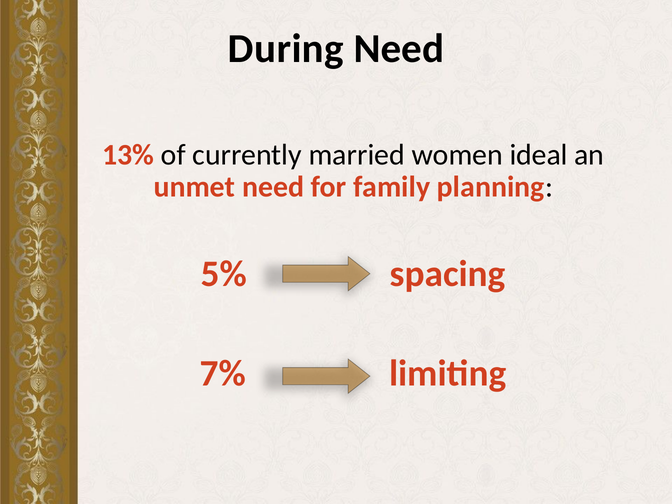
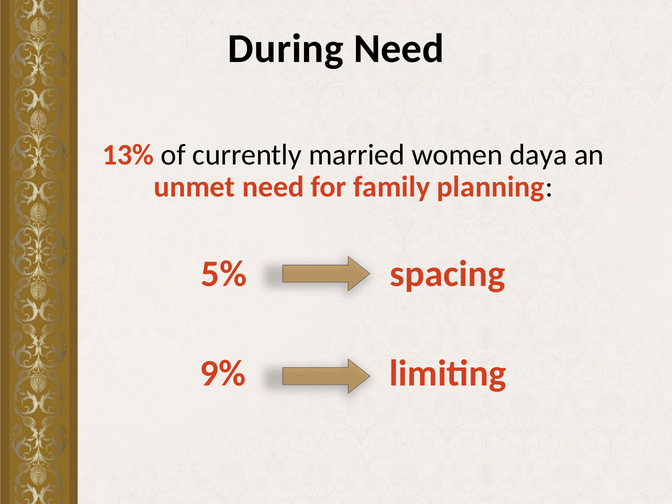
ideal: ideal -> daya (539, 155)
7%: 7% -> 9% (223, 373)
